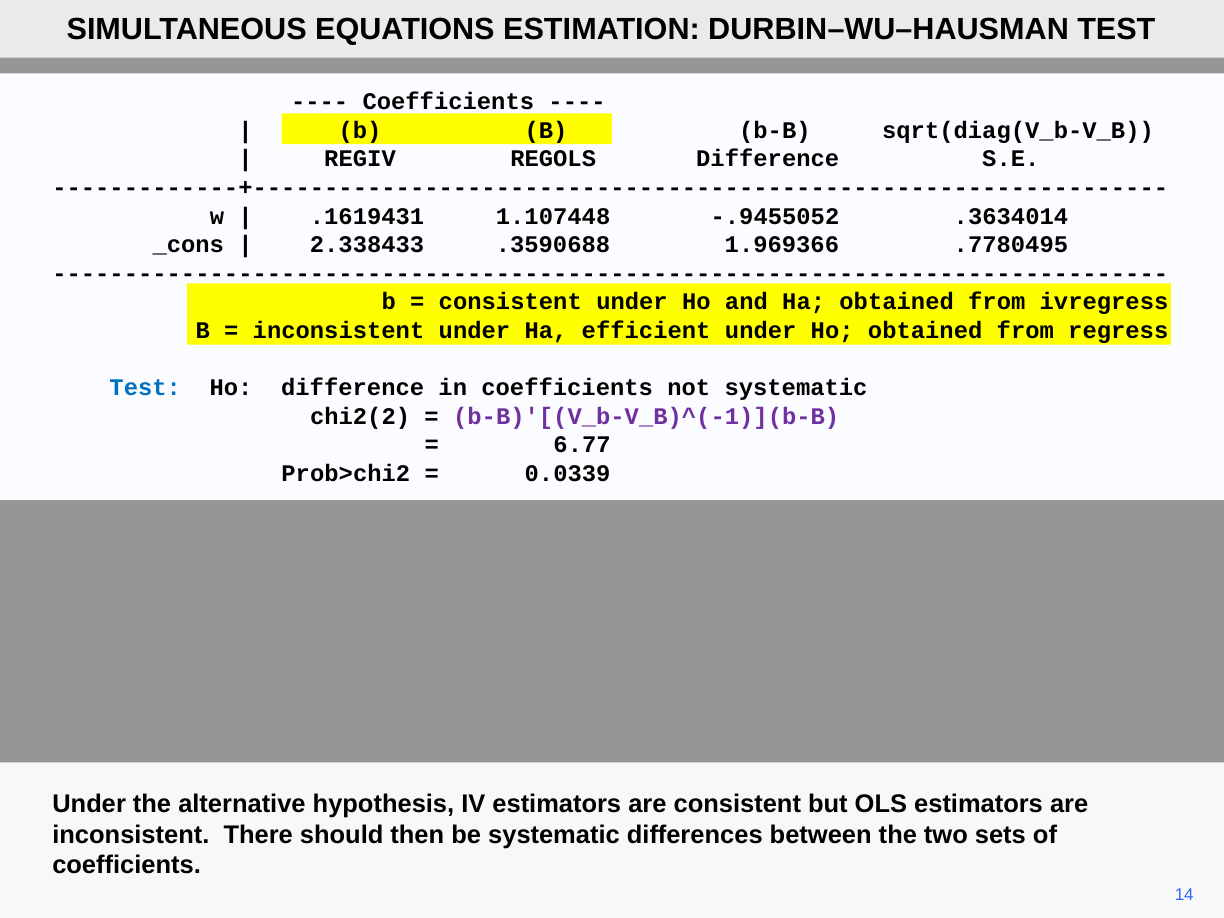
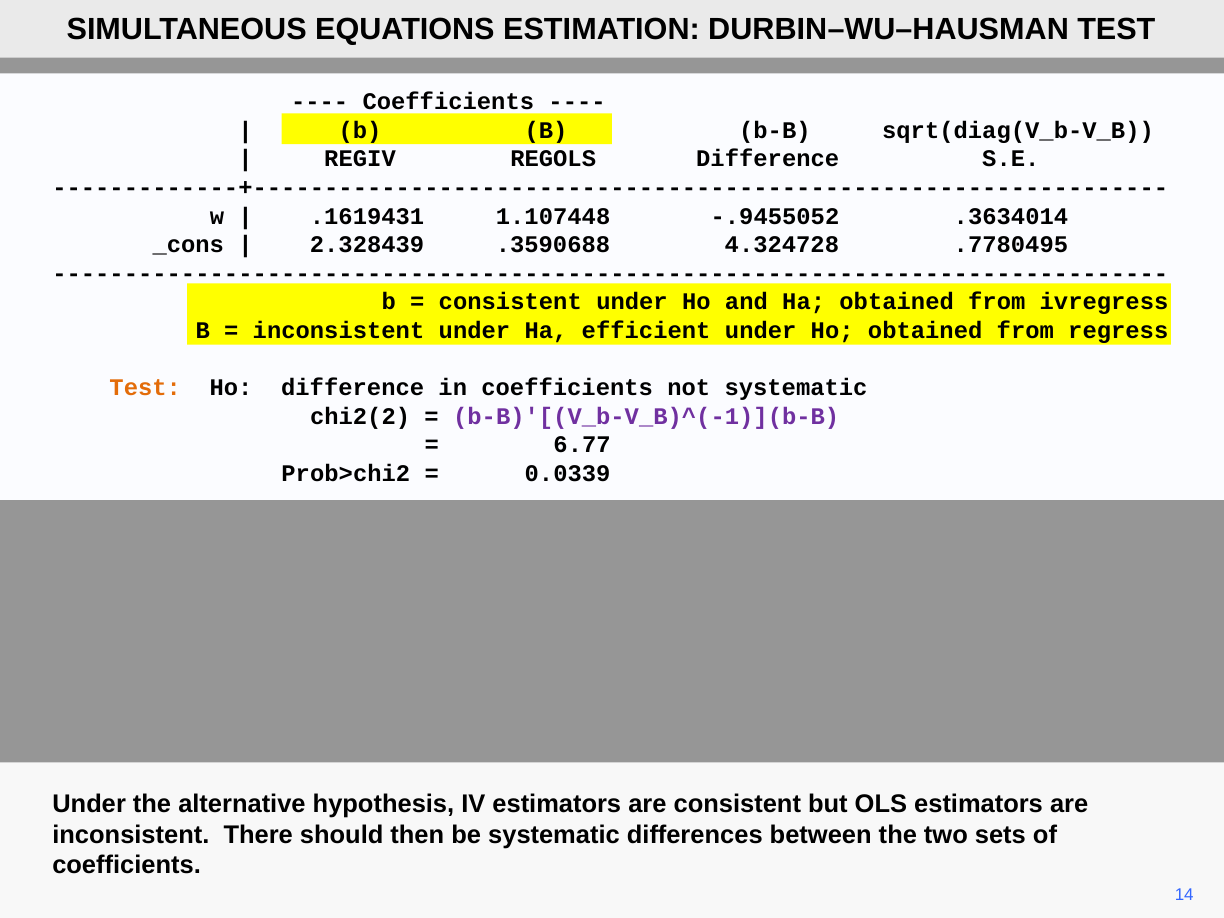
2.338433: 2.338433 -> 2.328439 (367, 245)
1.969366: 1.969366 -> 4.324728 (782, 245)
Test colour: blue -> orange (145, 388)
